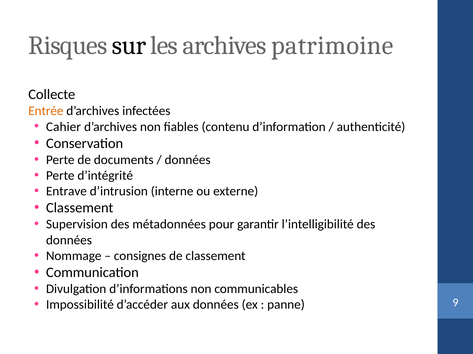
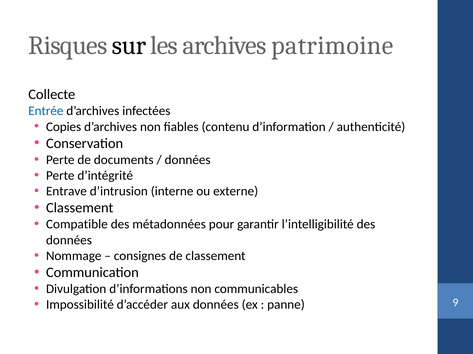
Entrée colour: orange -> blue (46, 111)
Cahier: Cahier -> Copies (64, 127)
Supervision: Supervision -> Compatible (77, 225)
